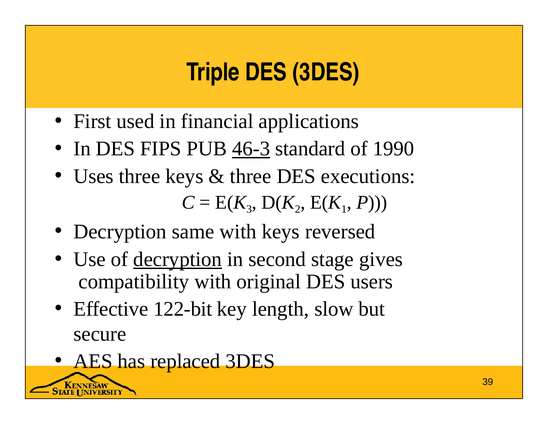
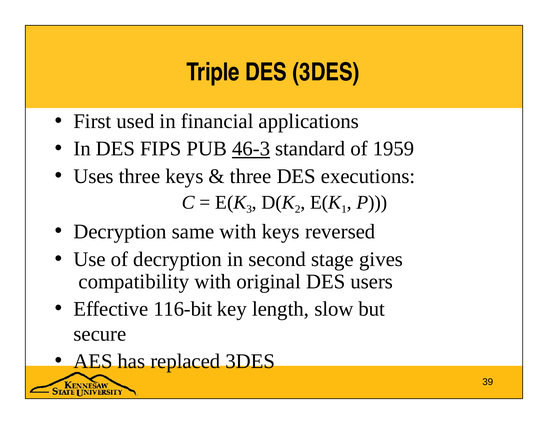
1990: 1990 -> 1959 (394, 149)
decryption underline: present -> none (178, 259)
122-bit: 122-bit -> 116-bit (183, 308)
